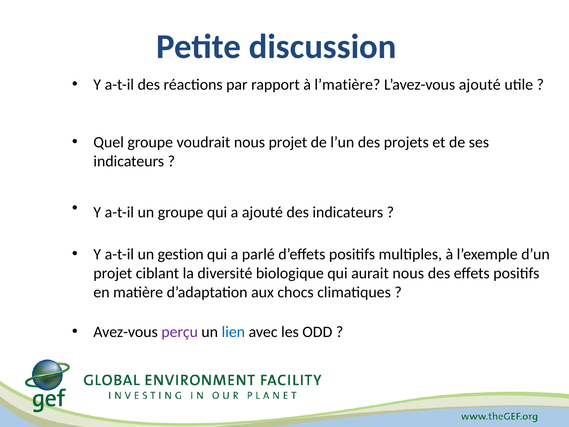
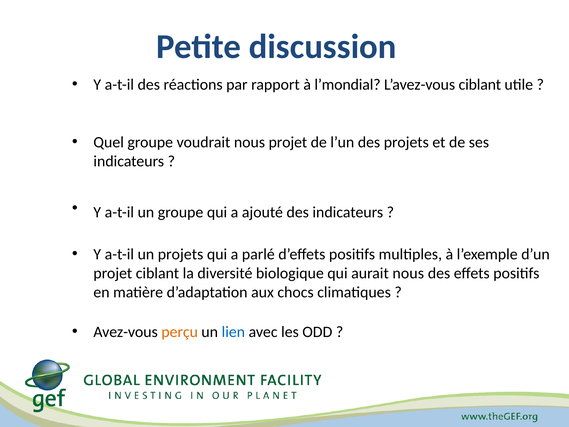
l’matière: l’matière -> l’mondial (348, 85)
L’avez-vous ajouté: ajouté -> ciblant (480, 85)
un gestion: gestion -> projets (181, 254)
perçu colour: purple -> orange (180, 332)
